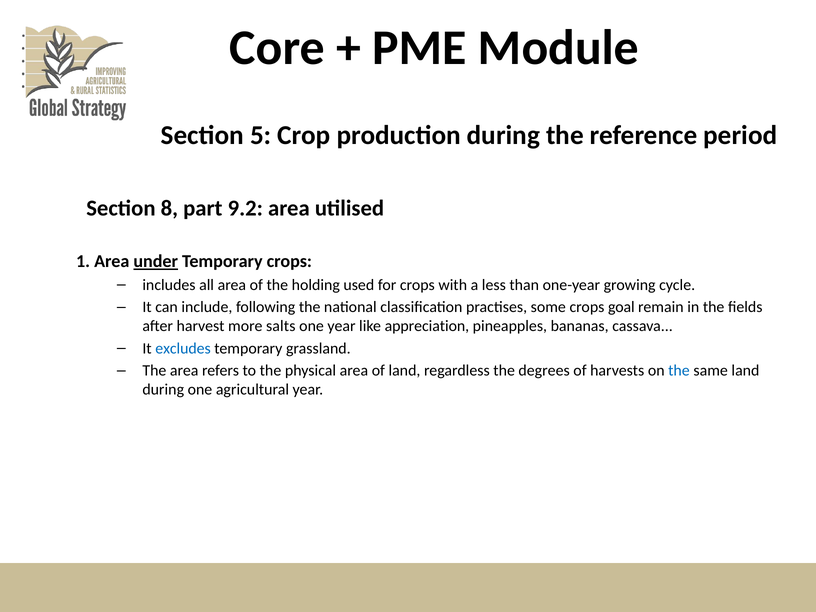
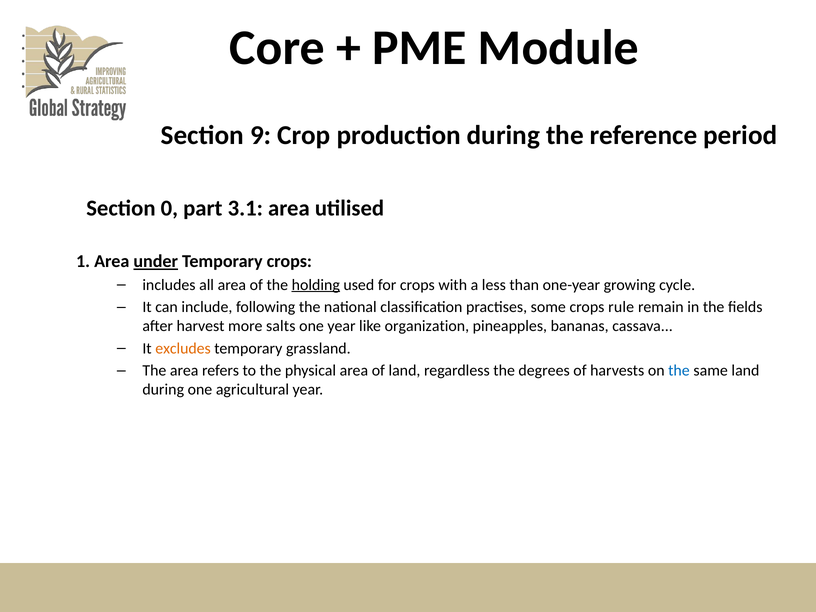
5: 5 -> 9 (261, 135)
8: 8 -> 0 (169, 208)
9.2: 9.2 -> 3.1 (245, 208)
holding underline: none -> present (316, 285)
goal: goal -> rule (621, 307)
appreciation: appreciation -> organization (427, 326)
excludes colour: blue -> orange (183, 348)
